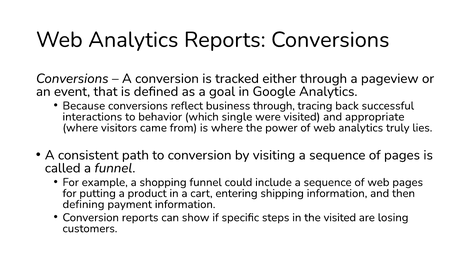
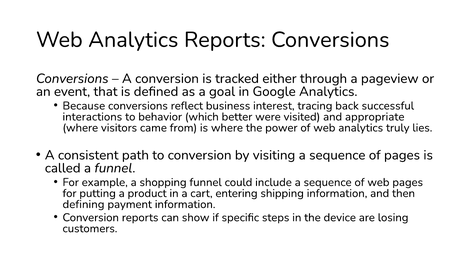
business through: through -> interest (274, 106)
single: single -> better (237, 117)
the visited: visited -> device (340, 217)
